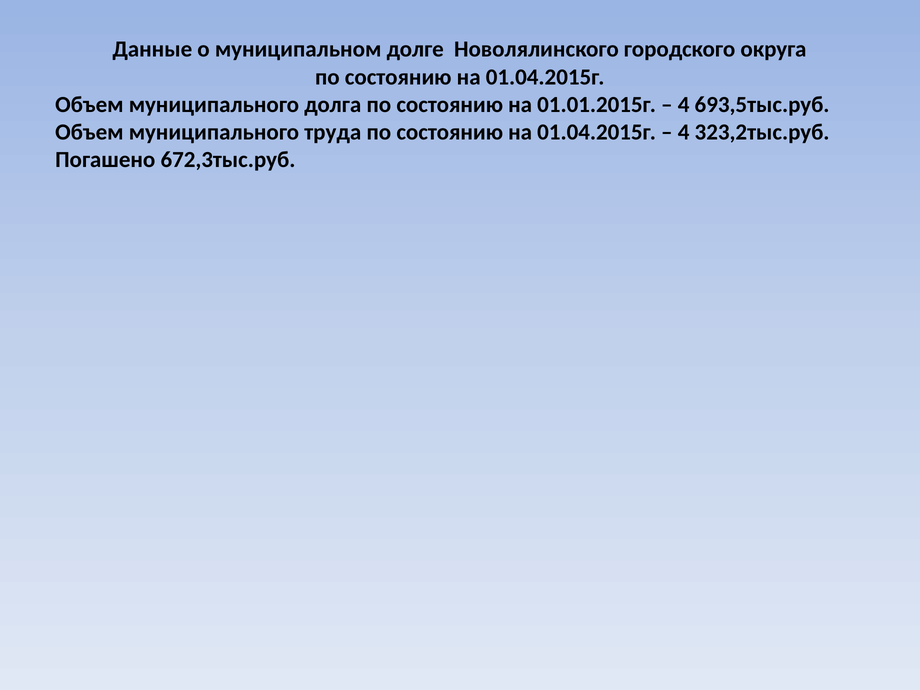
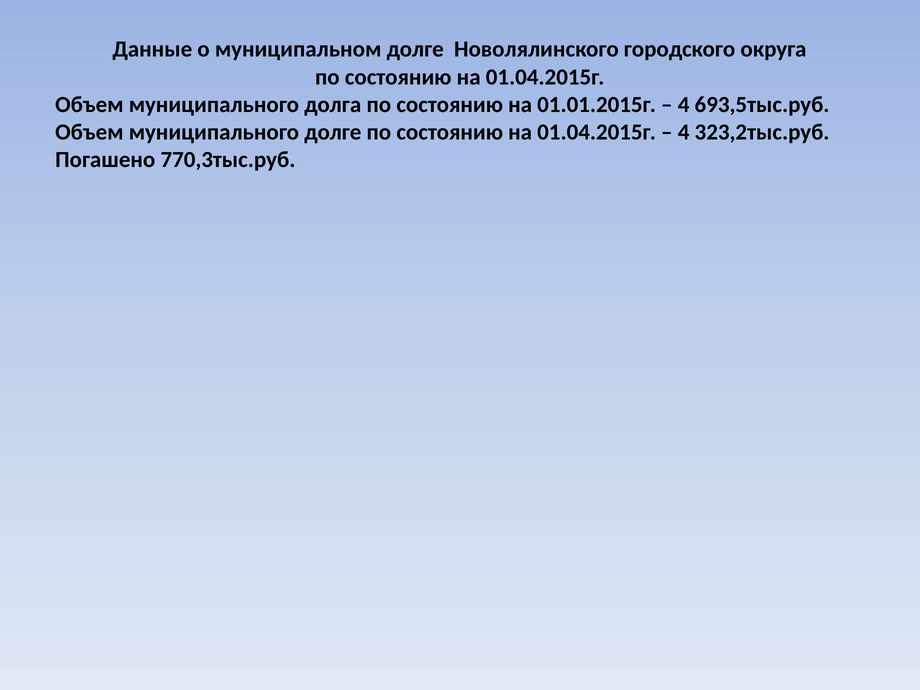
муниципального труда: труда -> долге (333, 132)
672,3тыс.руб: 672,3тыс.руб -> 770,3тыс.руб (228, 160)
